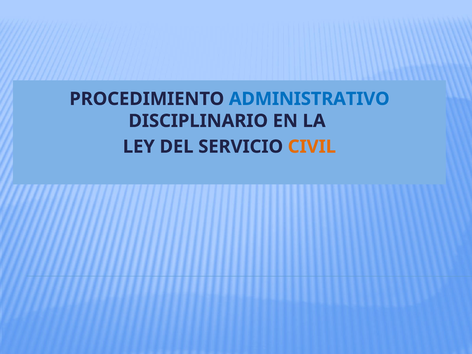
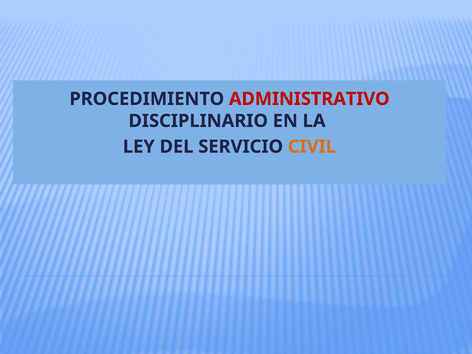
ADMINISTRATIVO colour: blue -> red (309, 99)
